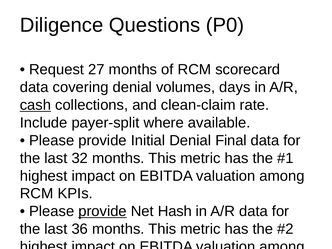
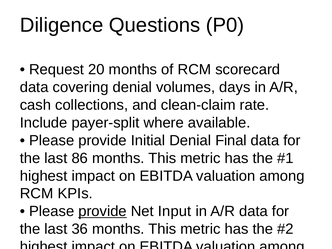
27: 27 -> 20 (96, 70)
cash underline: present -> none (35, 105)
32: 32 -> 86 (80, 158)
Hash: Hash -> Input (175, 211)
